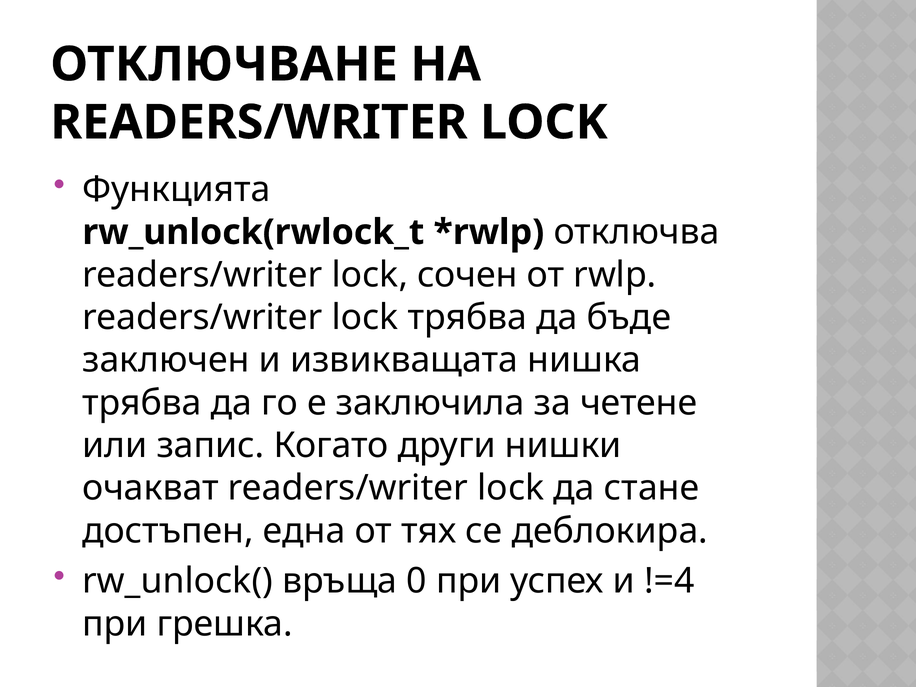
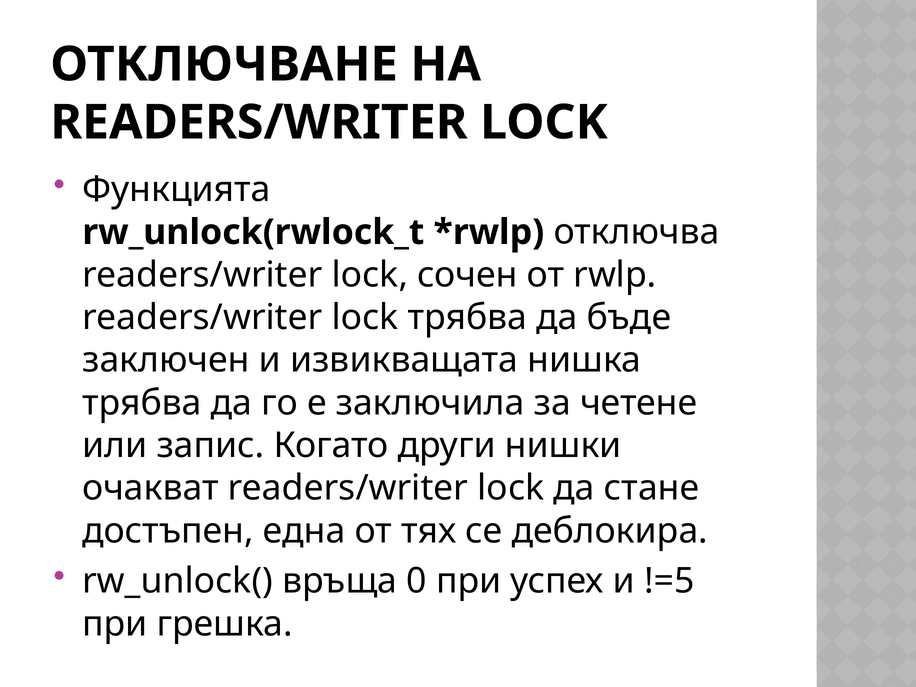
!=4: !=4 -> !=5 (669, 581)
